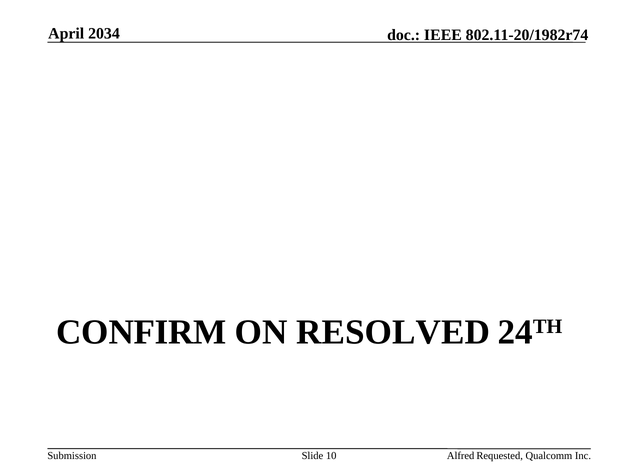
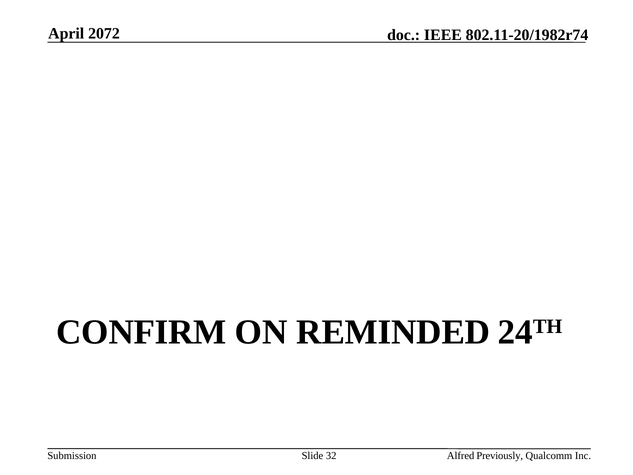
2034: 2034 -> 2072 (104, 34)
RESOLVED: RESOLVED -> REMINDED (393, 332)
10: 10 -> 32 (331, 455)
Requested: Requested -> Previously (500, 455)
